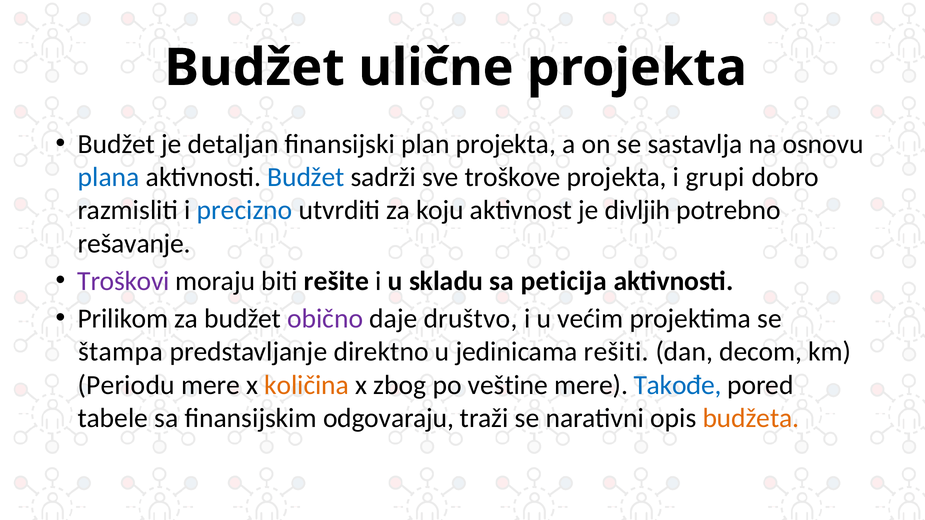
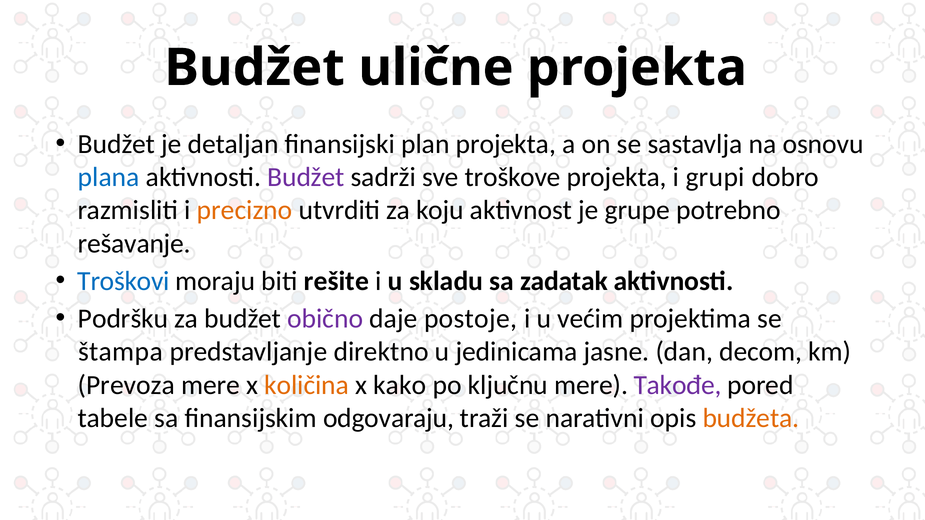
Budžet colour: blue -> purple (306, 177)
precizno colour: blue -> orange (245, 210)
divljih: divljih -> grupe (637, 210)
Troškovi colour: purple -> blue (124, 281)
peticija: peticija -> zadatak (564, 281)
Prilikom: Prilikom -> Podršku (123, 319)
društvo: društvo -> postoje (471, 319)
rešiti: rešiti -> jasne (616, 352)
Periodu: Periodu -> Prevoza (126, 385)
zbog: zbog -> kako (400, 385)
veštine: veštine -> ključnu (508, 385)
Takođe colour: blue -> purple (678, 385)
